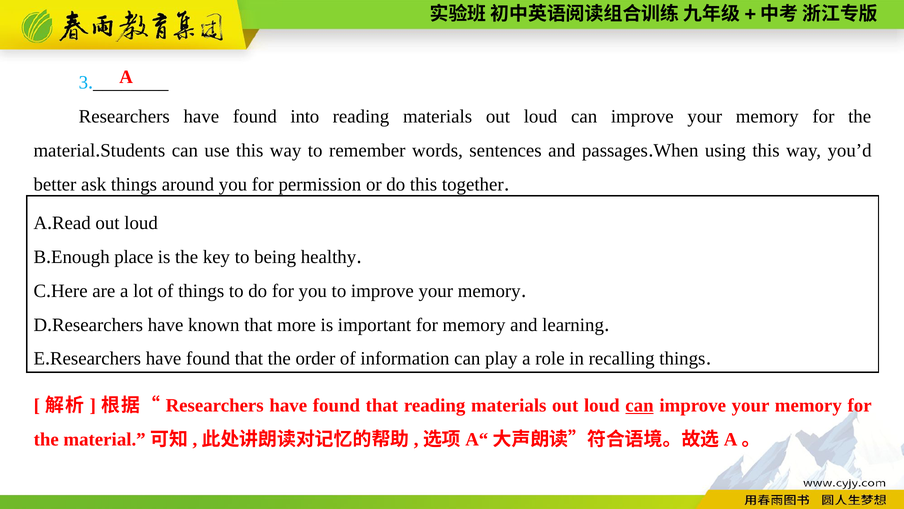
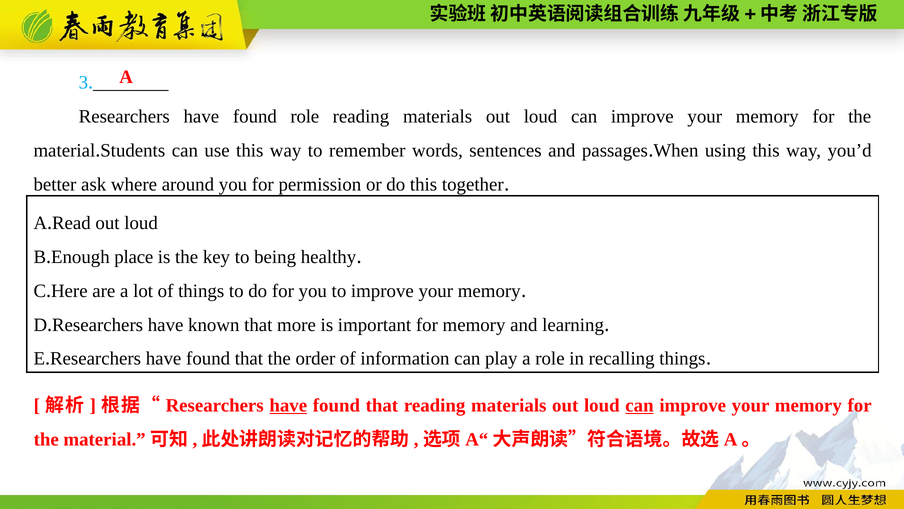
found into: into -> role (305, 117)
ask things: things -> where (134, 184)
have underline: none -> present (288, 405)
